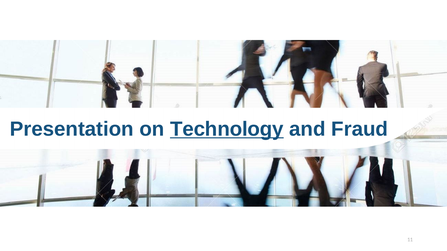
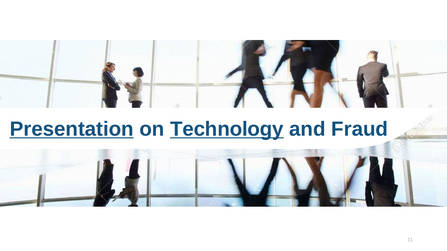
Presentation underline: none -> present (72, 129)
